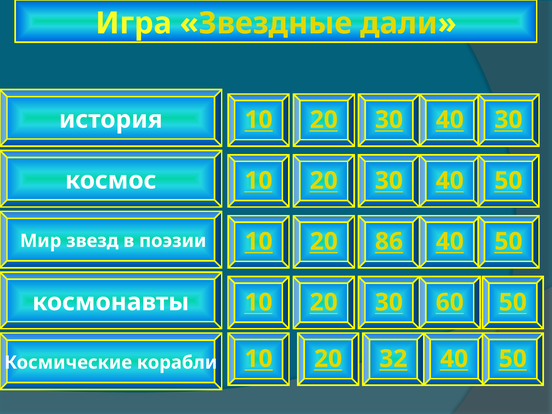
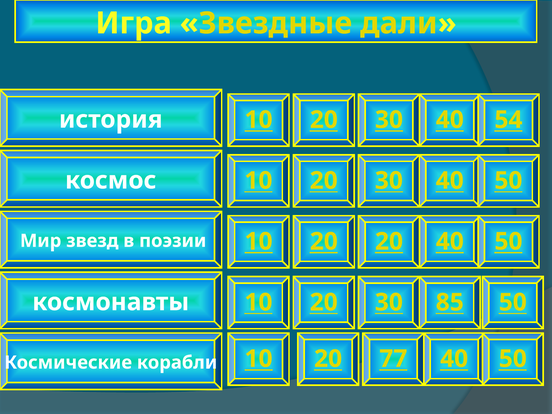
40 30: 30 -> 54 (508, 120)
10 86: 86 -> 20 (389, 241)
60: 60 -> 85 (450, 302)
32: 32 -> 77 (393, 359)
